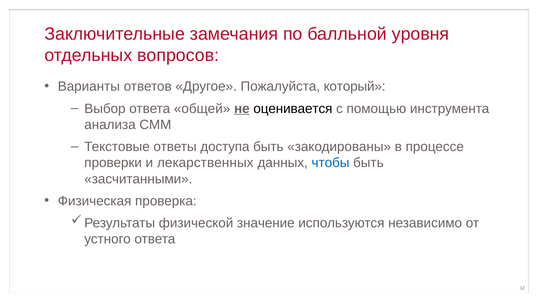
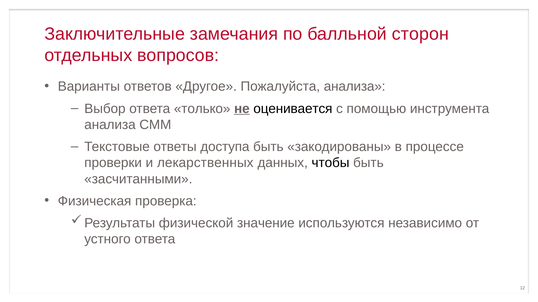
уровня: уровня -> сторон (420, 34)
Пожалуйста который: который -> анализа (355, 87)
общей: общей -> только (202, 109)
чтобы colour: blue -> black (331, 163)
